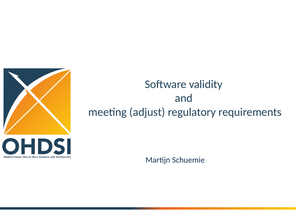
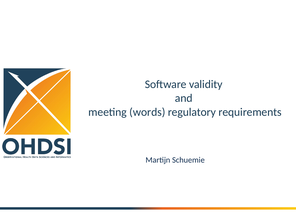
adjust: adjust -> words (147, 112)
